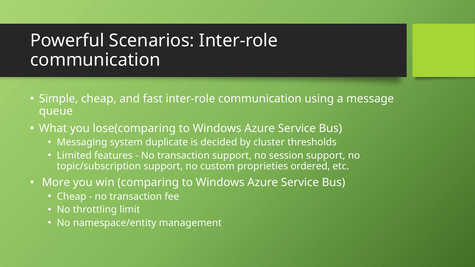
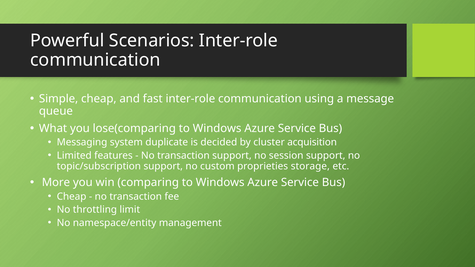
thresholds: thresholds -> acquisition (312, 142)
ordered: ordered -> storage (310, 166)
